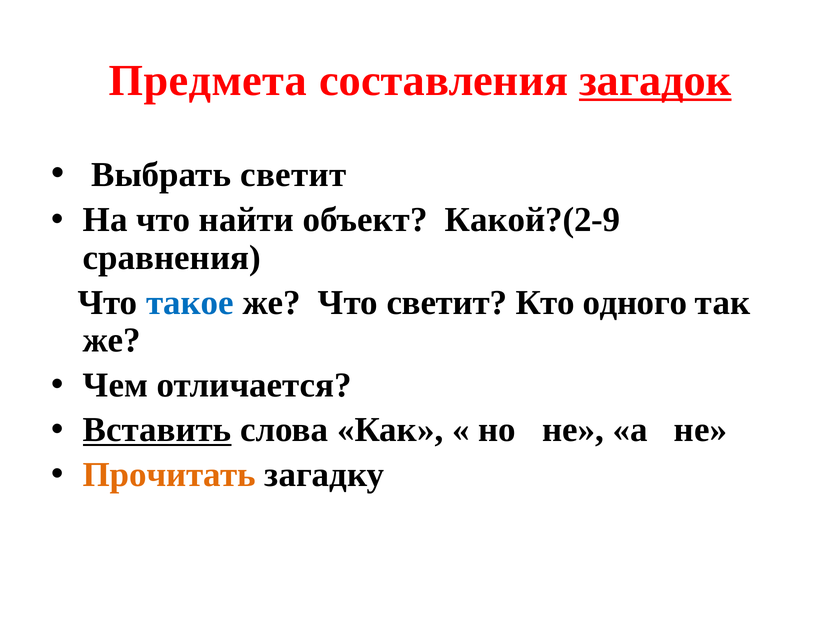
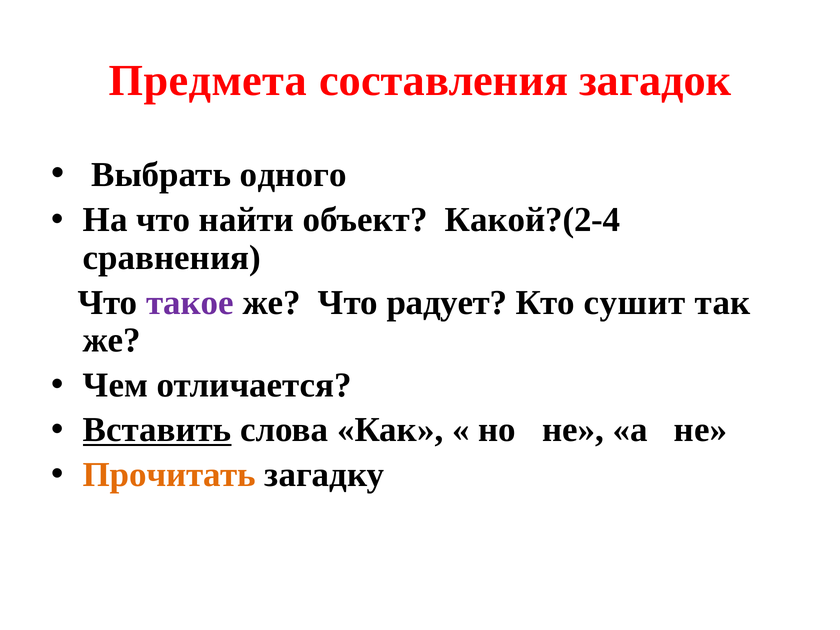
загадок underline: present -> none (655, 81)
Выбрать светит: светит -> одного (293, 175)
Какой?(2-9: Какой?(2-9 -> Какой?(2-4 (533, 220)
такое colour: blue -> purple (190, 302)
Что светит: светит -> радует (447, 302)
одного: одного -> сушит (635, 302)
